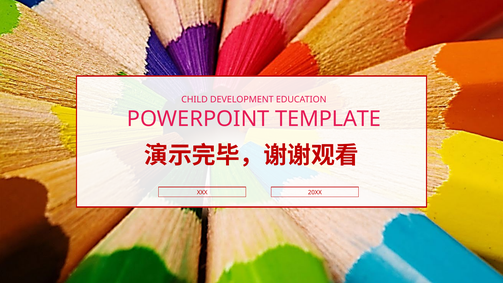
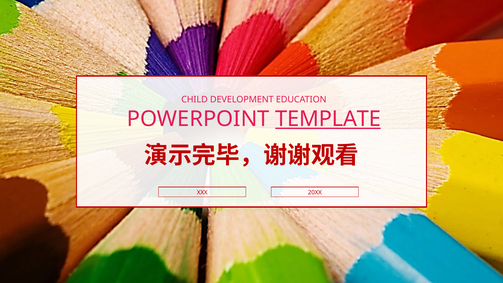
TEMPLATE underline: none -> present (328, 119)
